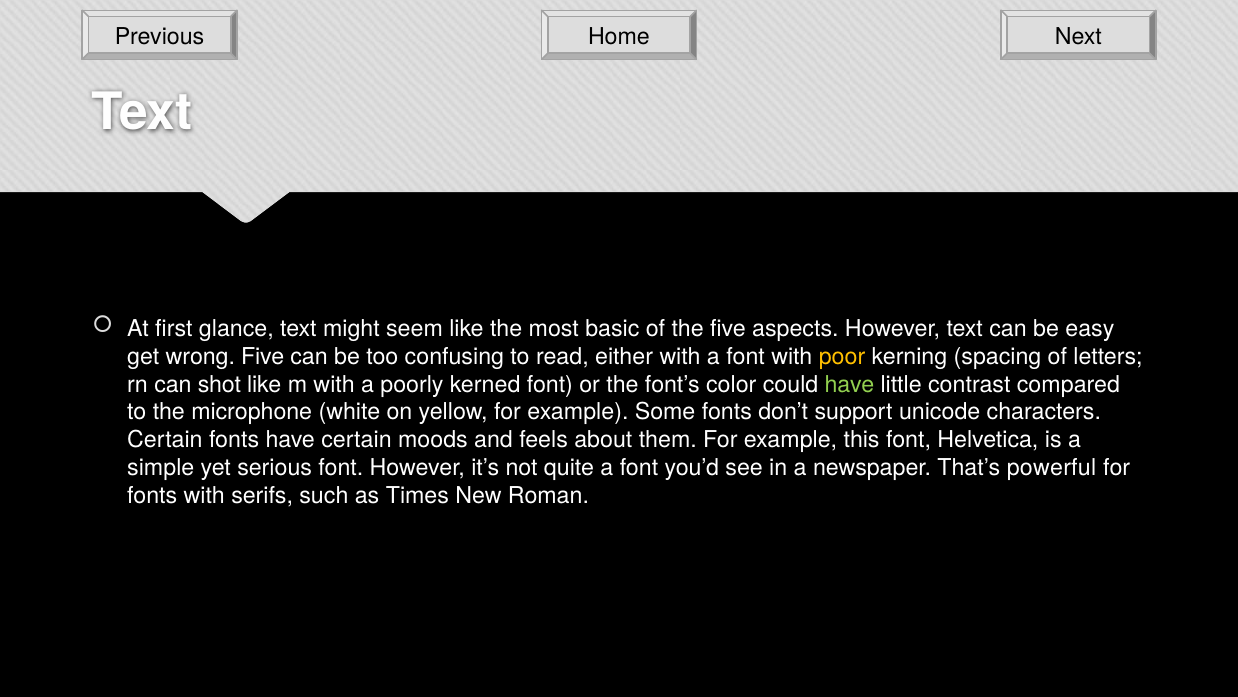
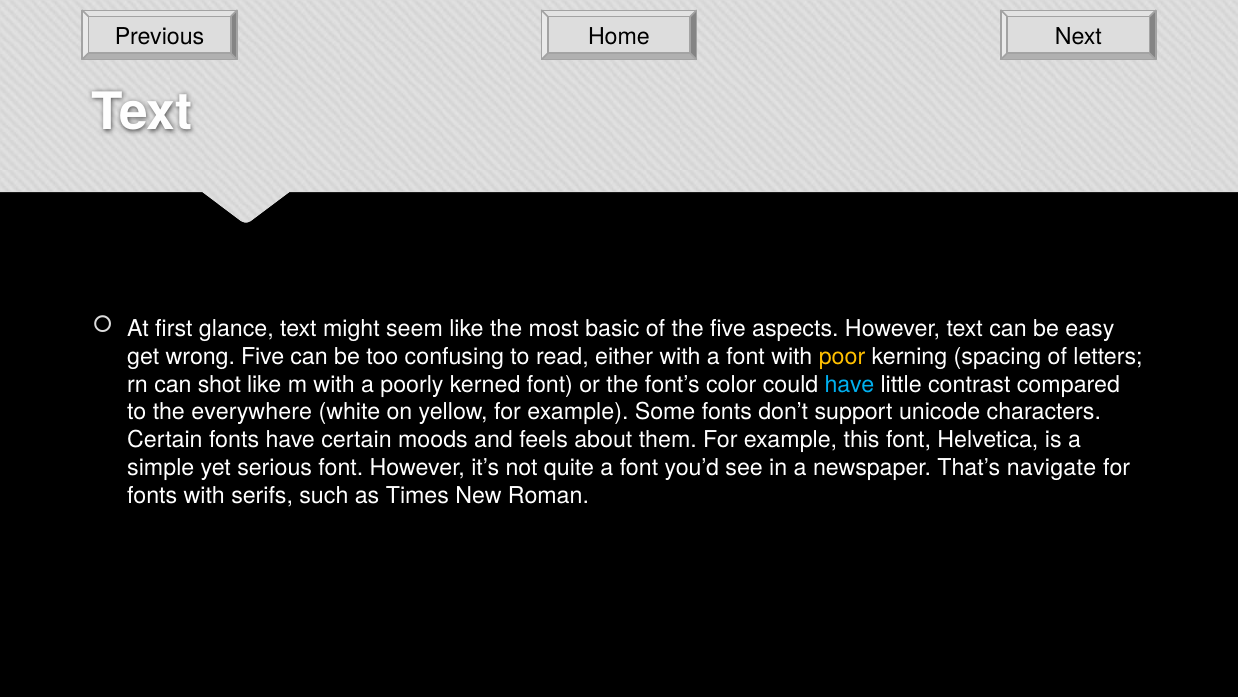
have colour: light green -> light blue (850, 384)
microphone: microphone -> everywhere (252, 412)
powerful: powerful -> navigate (1052, 468)
